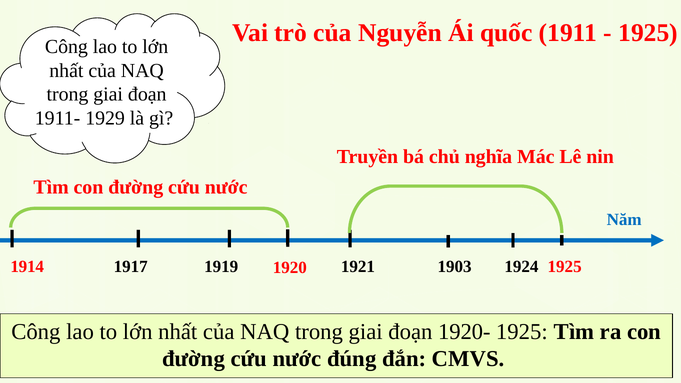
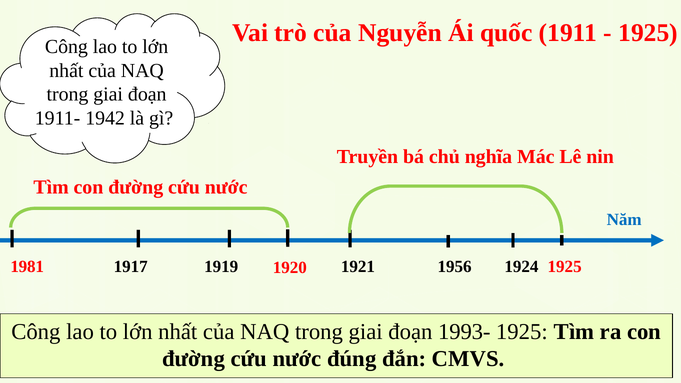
1929: 1929 -> 1942 (105, 118)
1903: 1903 -> 1956 (455, 267)
1914: 1914 -> 1981 (27, 267)
1920-: 1920- -> 1993- (464, 332)
